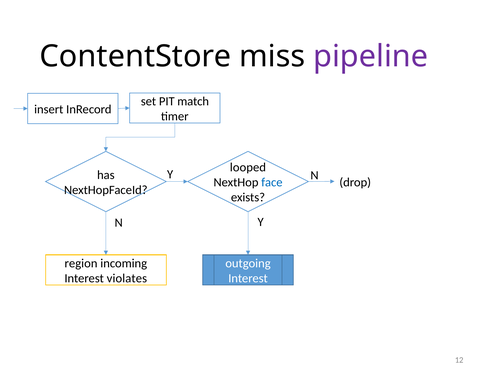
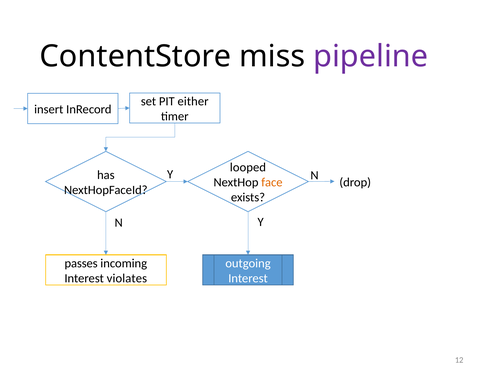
match: match -> either (193, 101)
face colour: blue -> orange (272, 183)
region: region -> passes (81, 263)
